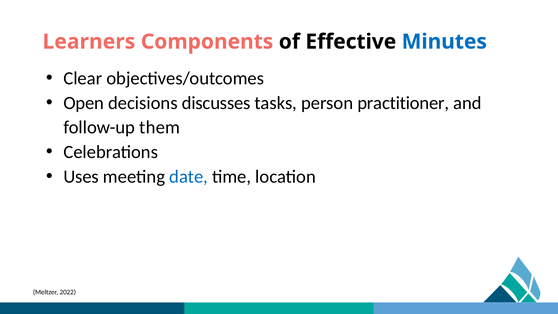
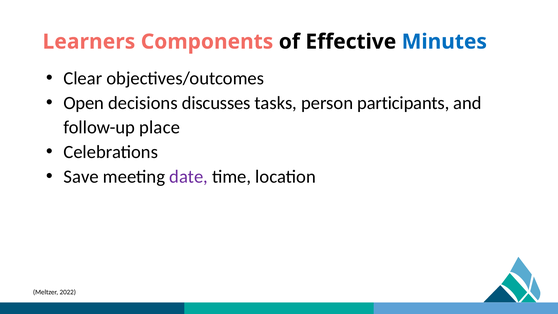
practitioner: practitioner -> participants (403, 103)
them: them -> place (160, 127)
Uses: Uses -> Save (81, 177)
date colour: blue -> purple (189, 177)
